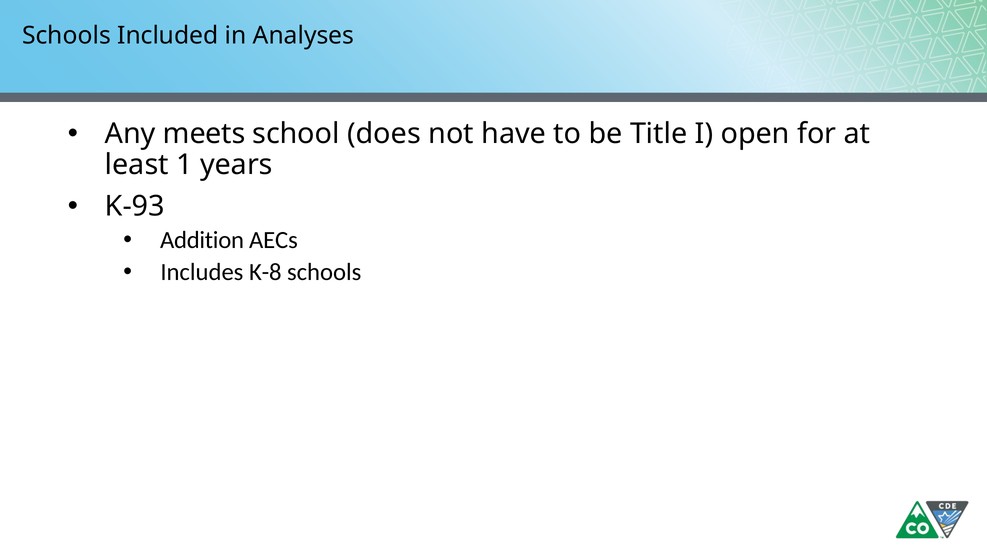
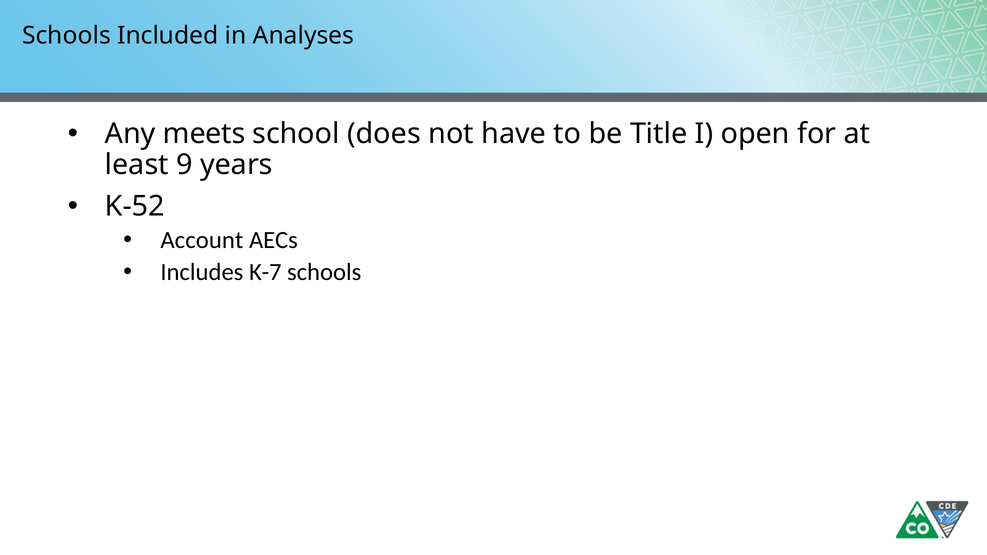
1: 1 -> 9 (184, 165)
K-93: K-93 -> K-52 (135, 206)
Addition: Addition -> Account (202, 240)
K-8: K-8 -> K-7 (265, 272)
